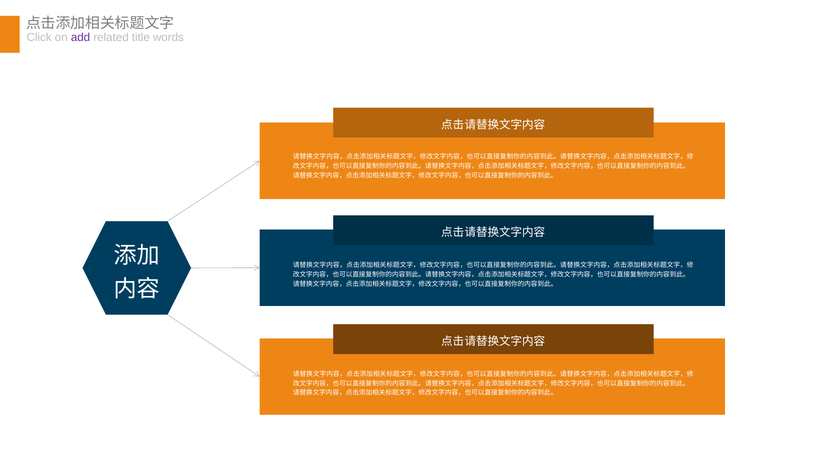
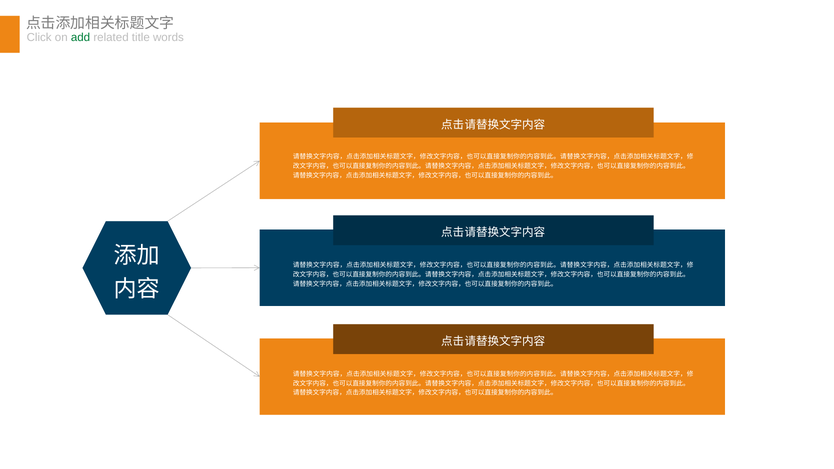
add colour: purple -> green (81, 37)
